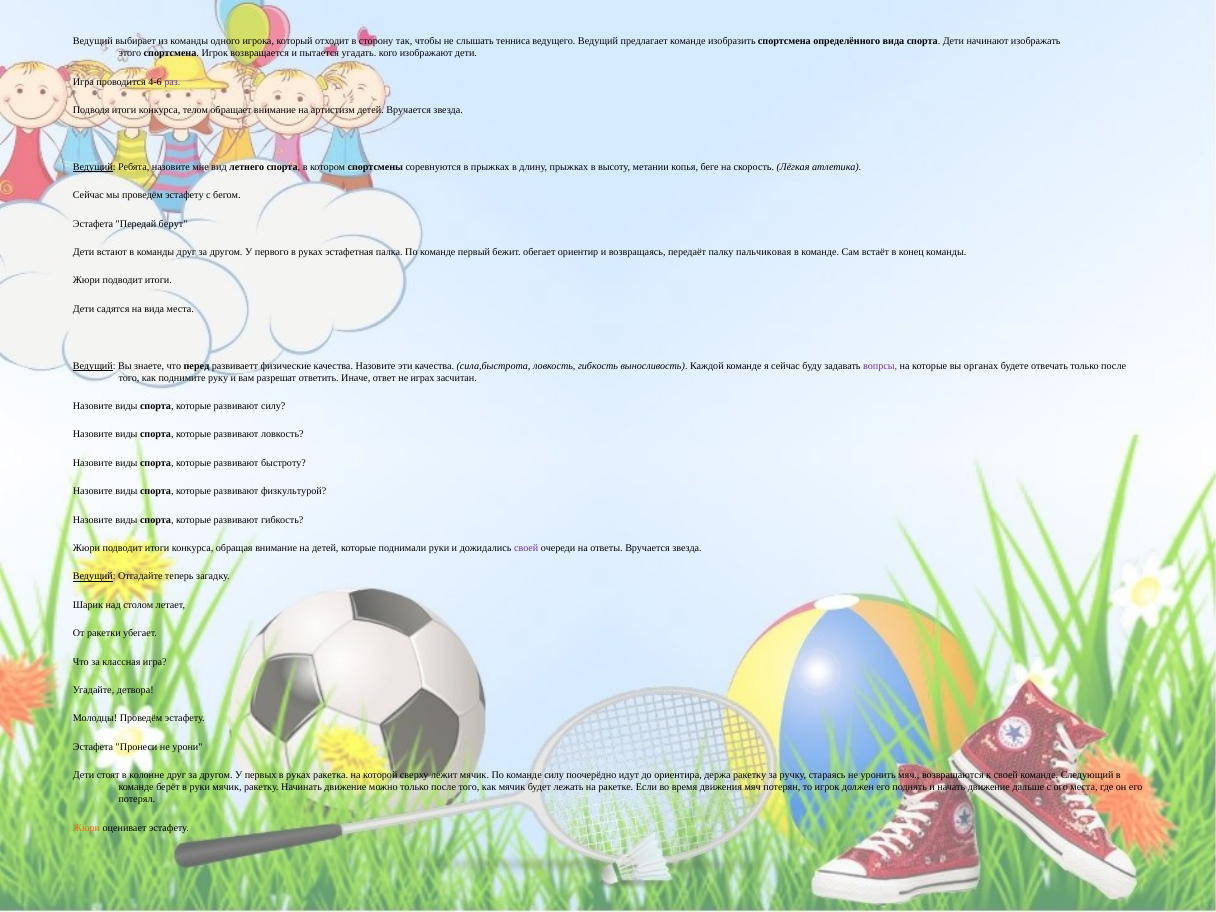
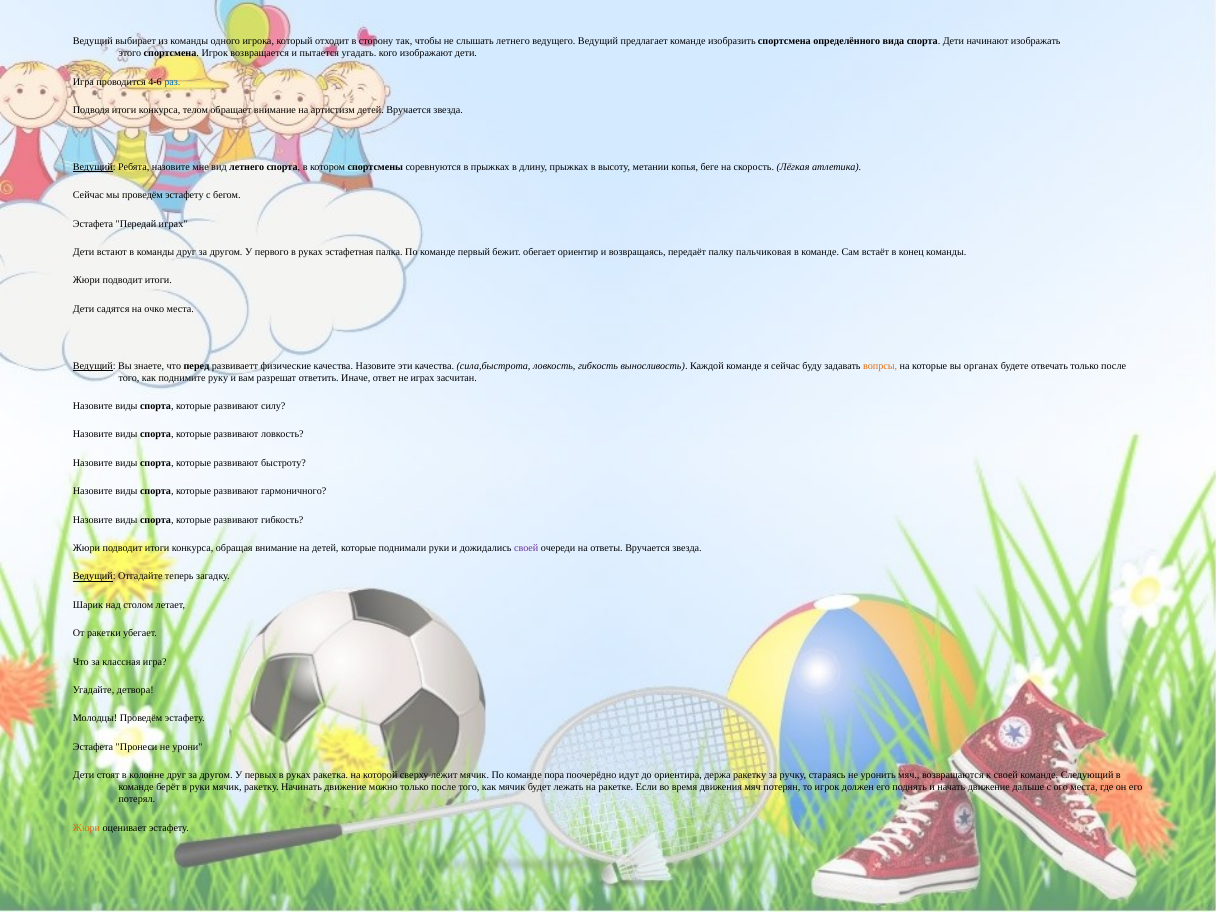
слышать тенниса: тенниса -> летнего (513, 41)
раз colour: purple -> blue (172, 82)
Передай берут: берут -> играх (173, 224)
на вида: вида -> очко (154, 309)
вопрсы colour: purple -> orange (880, 366)
физкультурой: физкультурой -> гармоничного (294, 491)
команде силу: силу -> пора (554, 775)
